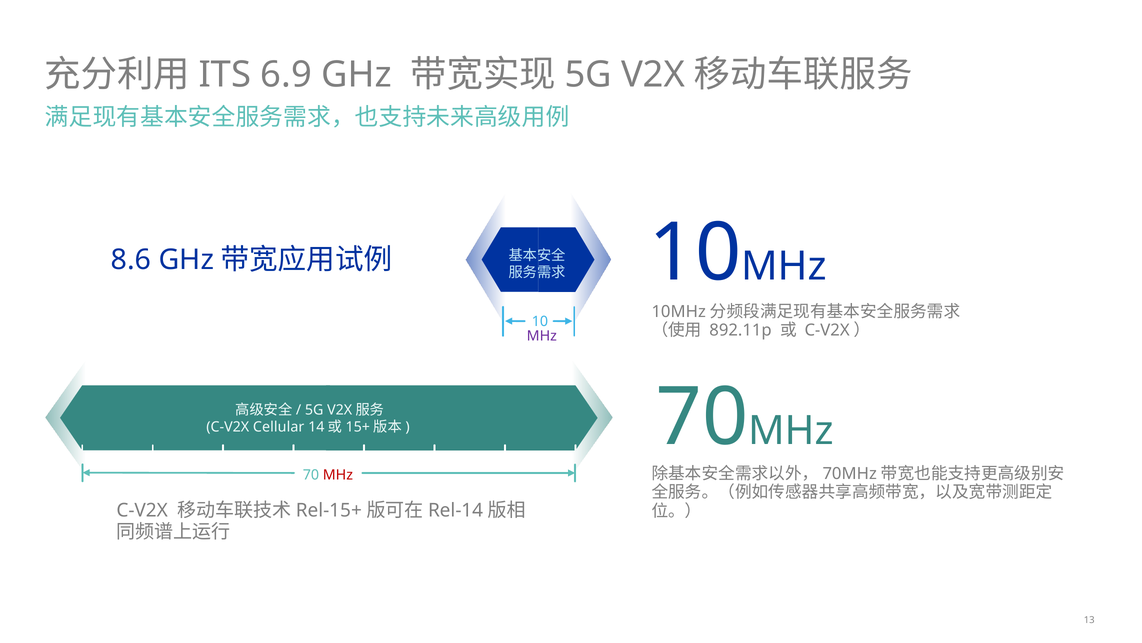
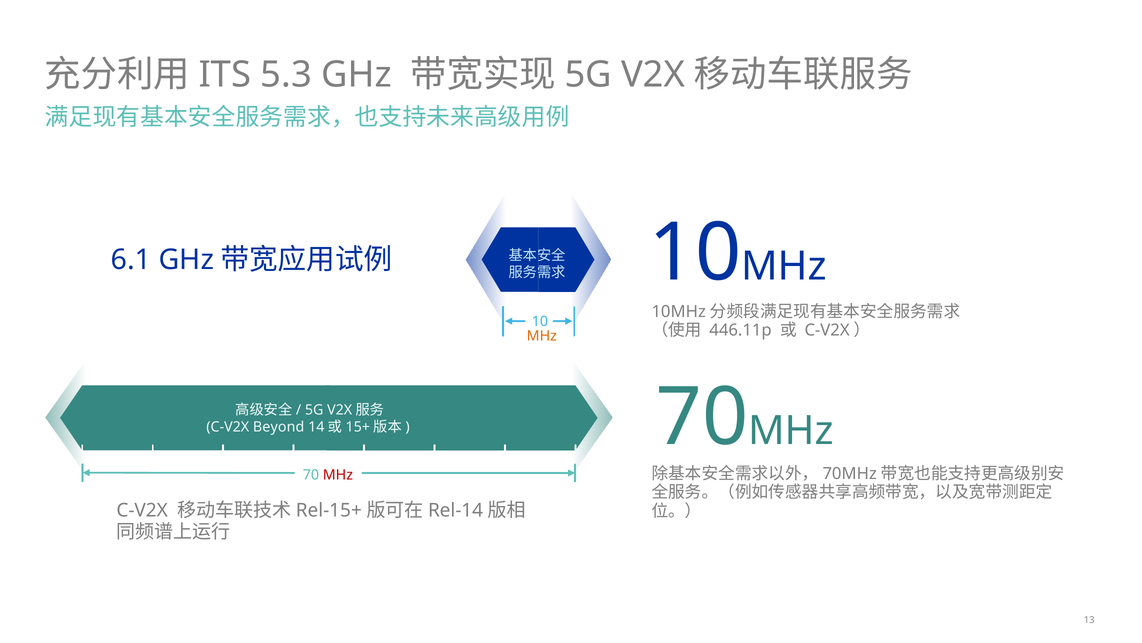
6.9: 6.9 -> 5.3 (286, 75)
8.6: 8.6 -> 6.1 (131, 260)
892.11p: 892.11p -> 446.11p (741, 330)
MHz colour: purple -> orange (542, 336)
Cellular: Cellular -> Beyond (279, 427)
